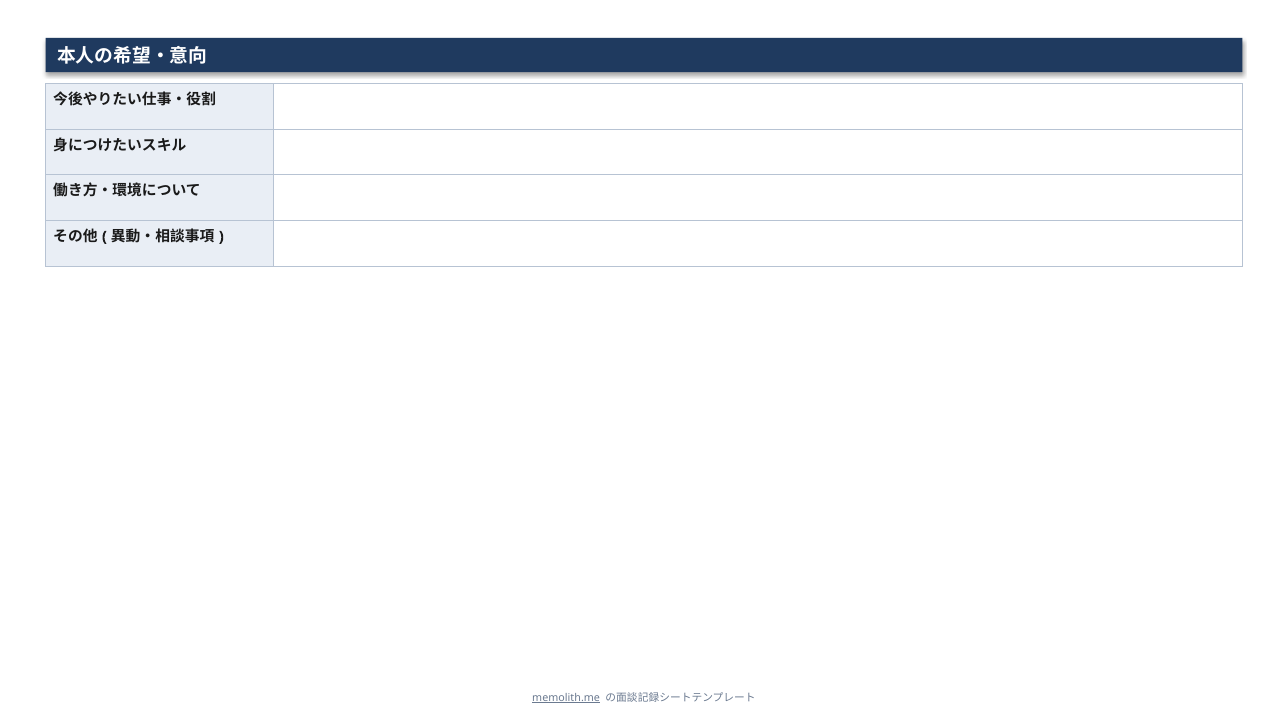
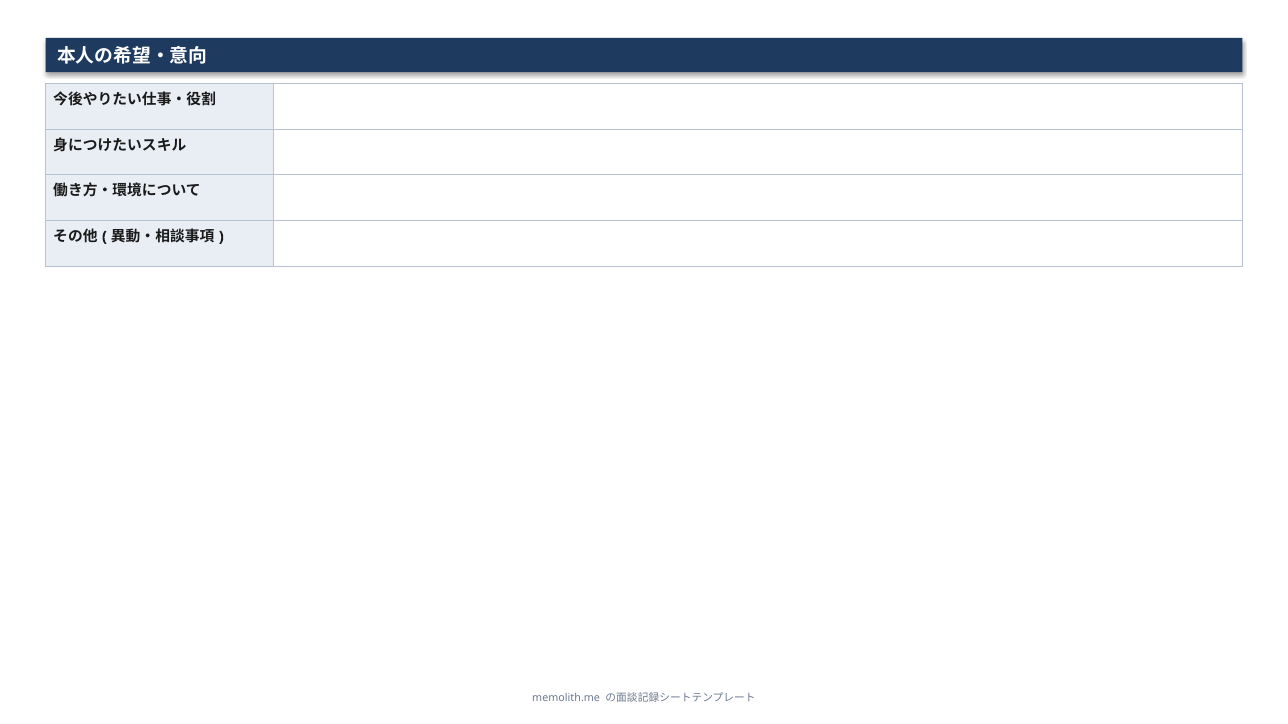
memolith.me underline: present -> none (566, 698)
